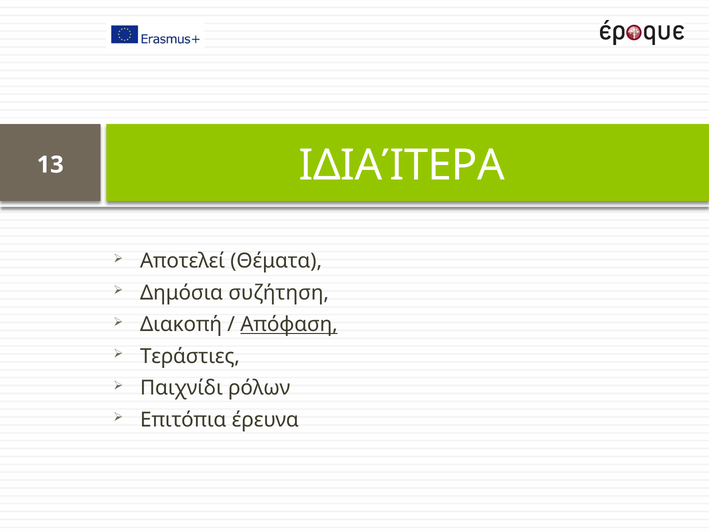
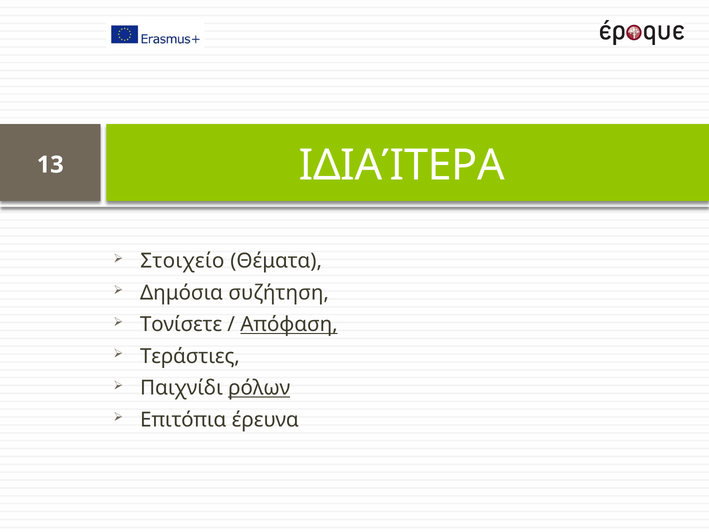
Αποτελεί: Αποτελεί -> Στοιχείο (182, 261)
Διακοπή: Διακοπή -> Τονίσετε (181, 324)
ρόλων underline: none -> present (259, 388)
